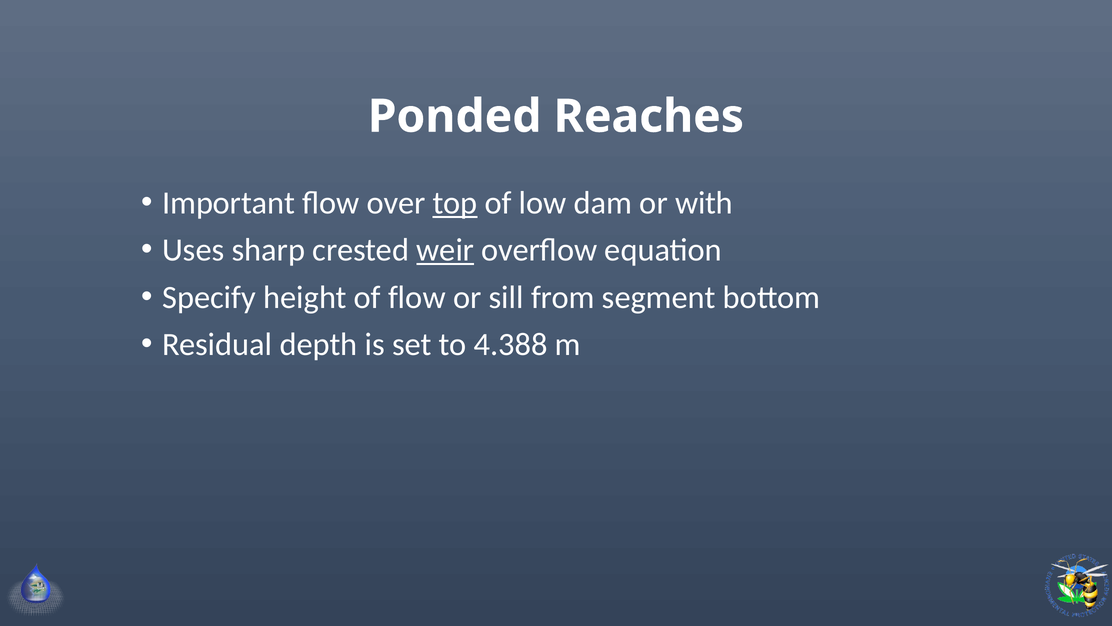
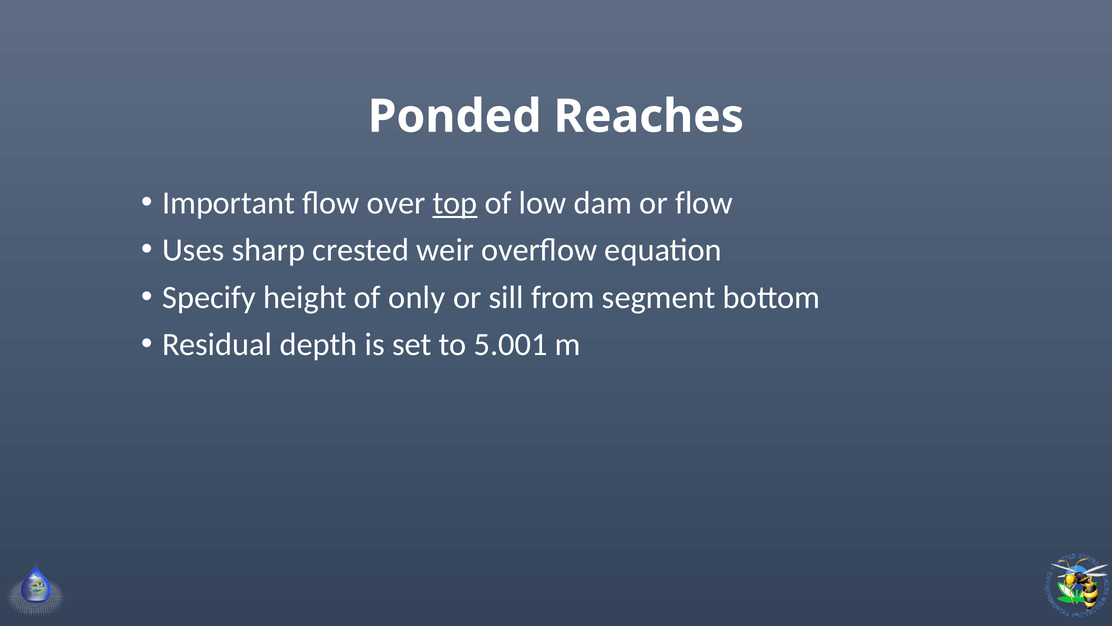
or with: with -> flow (704, 203)
weir underline: present -> none (445, 250)
of flow: flow -> only (417, 297)
4.388: 4.388 -> 5.001 (511, 344)
